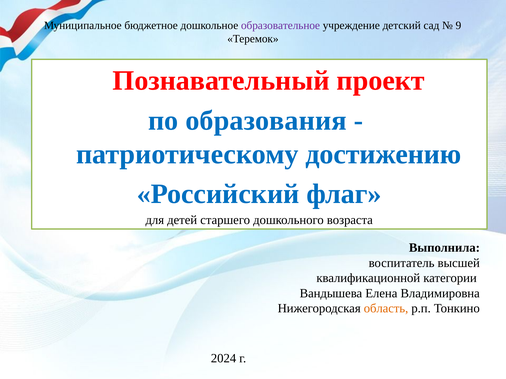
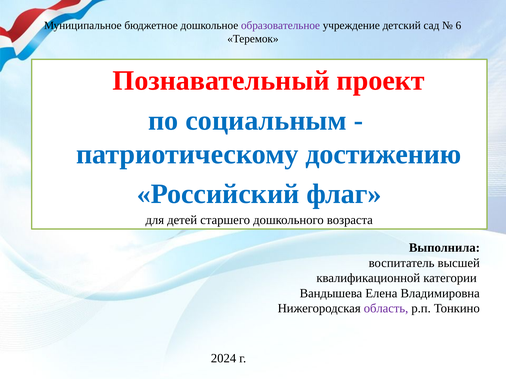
9: 9 -> 6 (458, 25)
образования: образования -> социальным (266, 121)
область colour: orange -> purple (386, 309)
